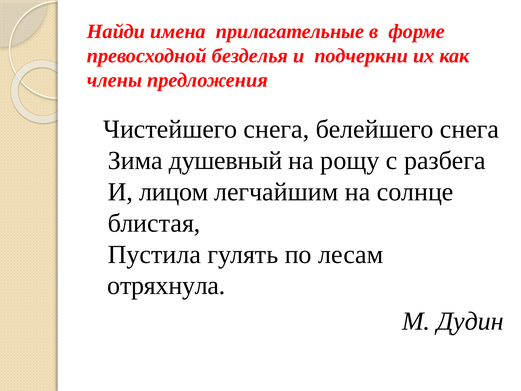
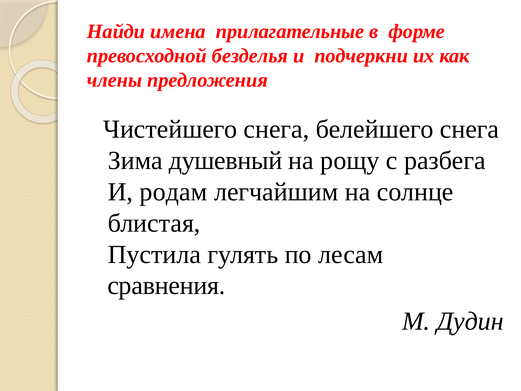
лицом: лицом -> родам (173, 192)
отряхнула: отряхнула -> сравнения (166, 286)
